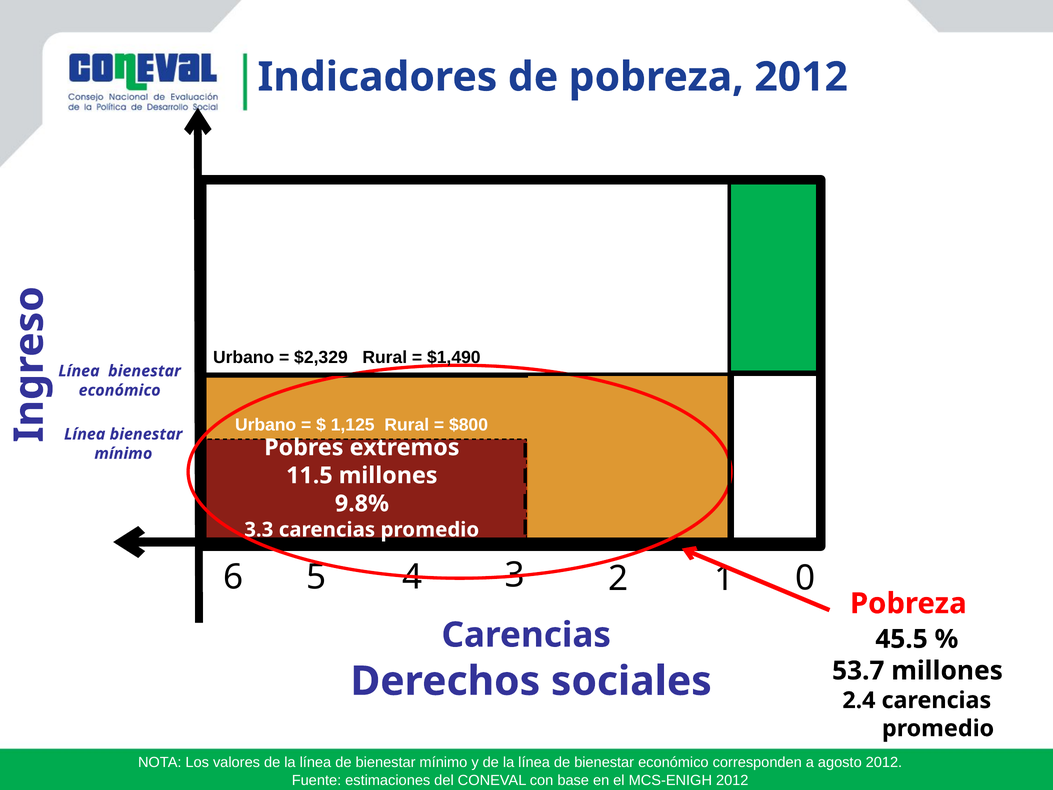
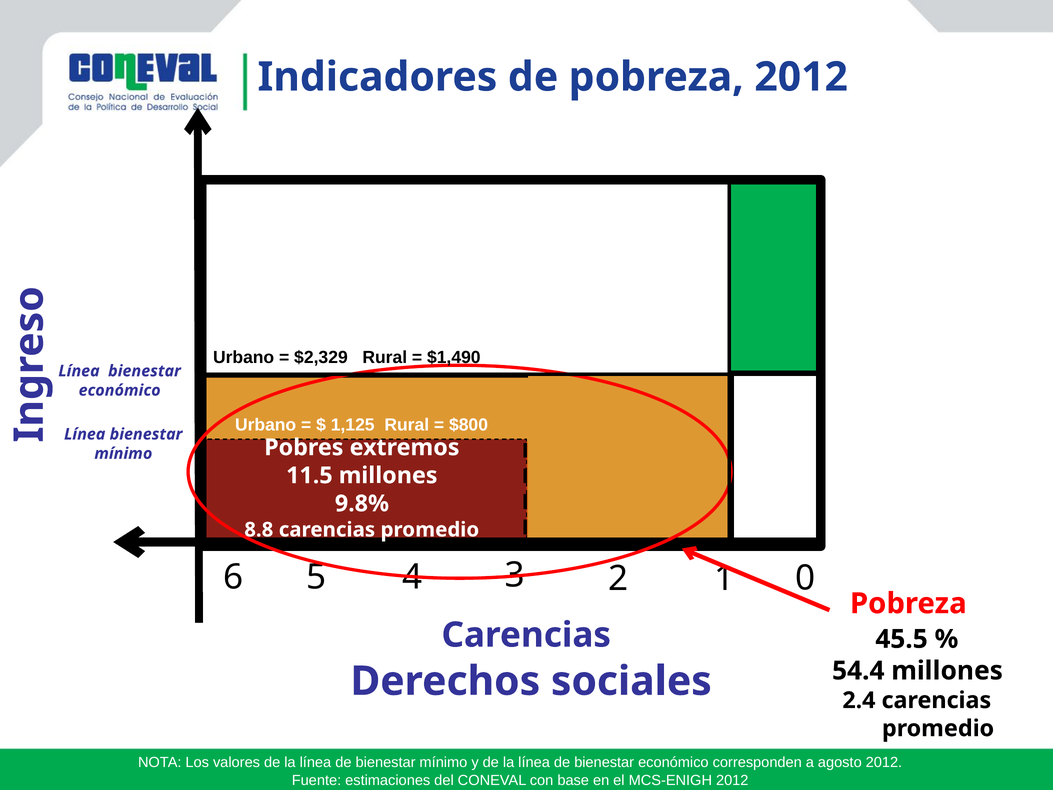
3.3: 3.3 -> 8.8 (259, 530)
53.7: 53.7 -> 54.4 (858, 671)
